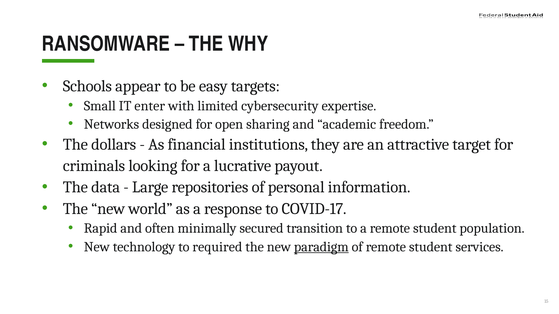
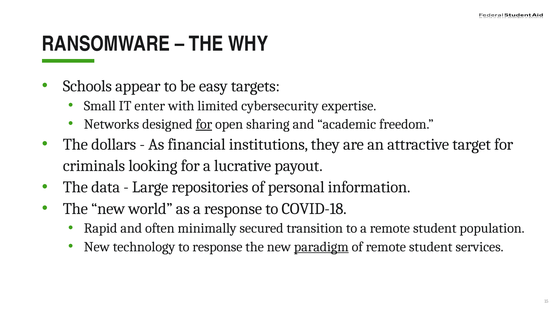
for underline: none -> present (204, 124)
COVID-17: COVID-17 -> COVID-18 (314, 209)
to required: required -> response (217, 247)
